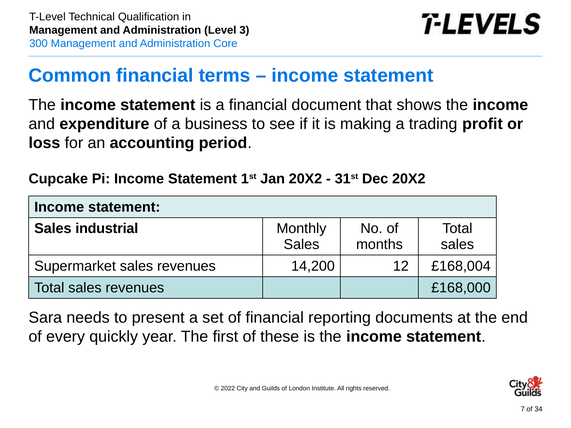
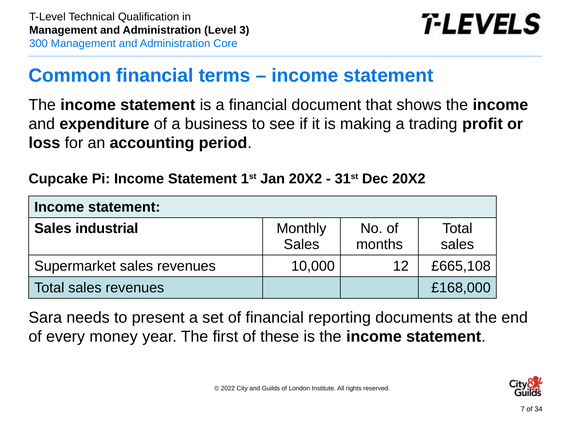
14,200: 14,200 -> 10,000 (313, 266)
£168,004: £168,004 -> £665,108 (461, 266)
quickly: quickly -> money (114, 337)
